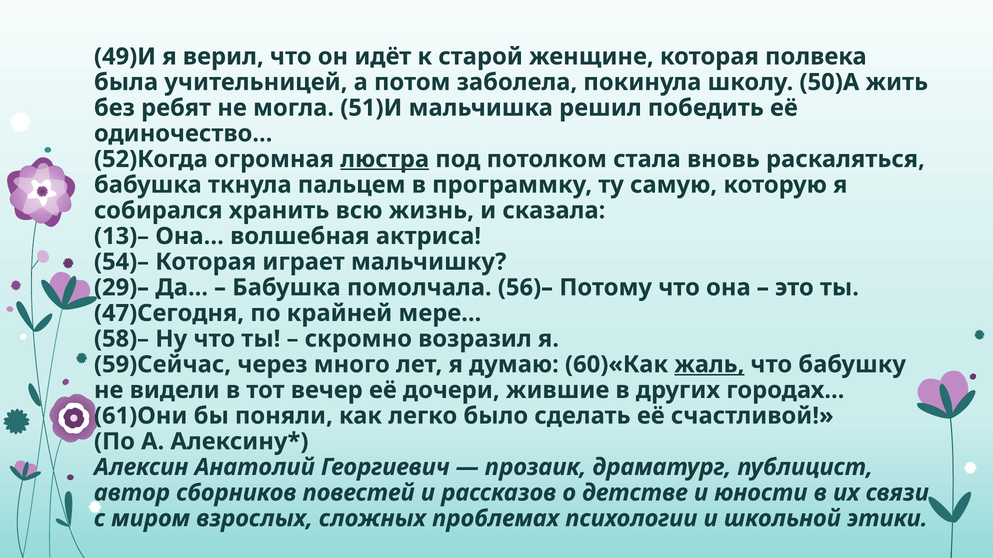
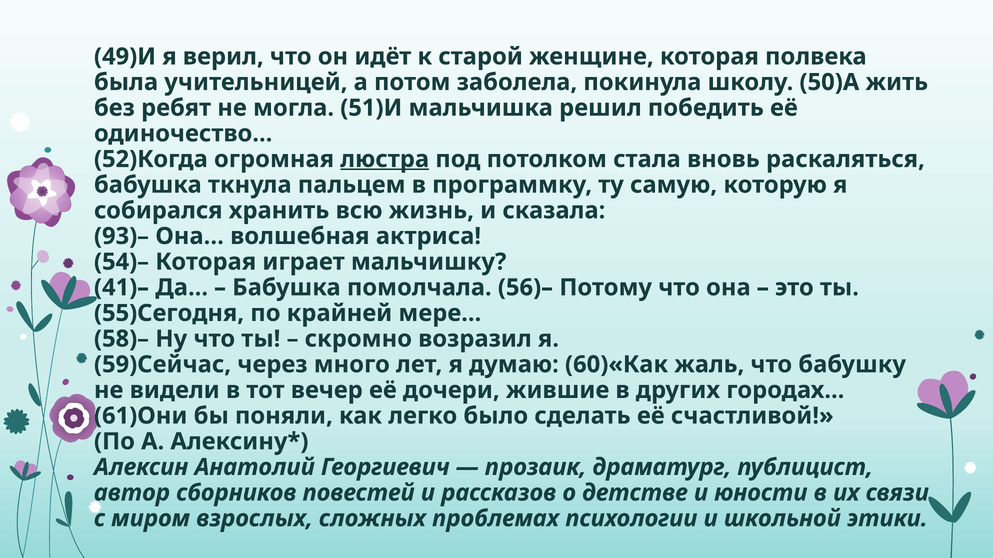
13)–: 13)– -> 93)– (122, 236)
29)–: 29)– -> 41)– (122, 288)
47)Сегодня: 47)Сегодня -> 55)Сегодня (169, 313)
жаль underline: present -> none (709, 365)
